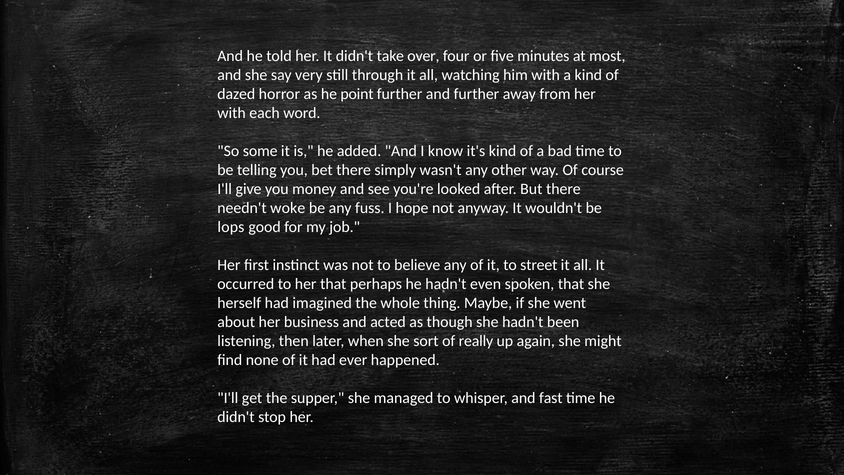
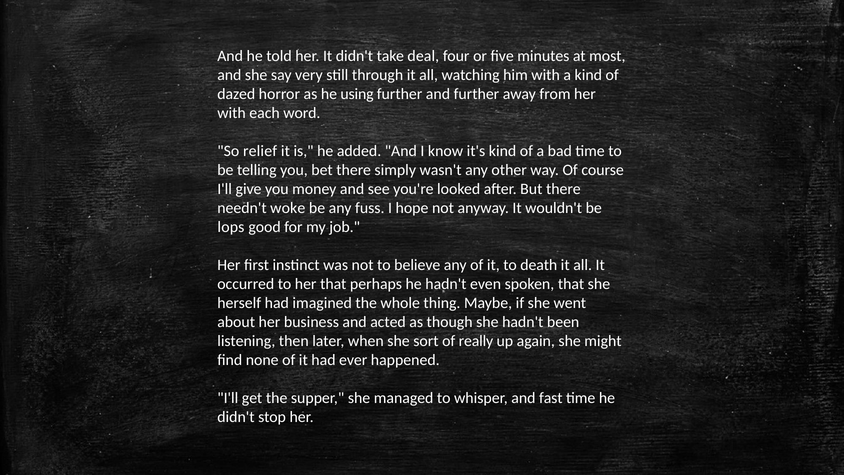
over: over -> deal (423, 56)
point: point -> using (357, 94)
some: some -> relief (260, 151)
street: street -> death (539, 265)
